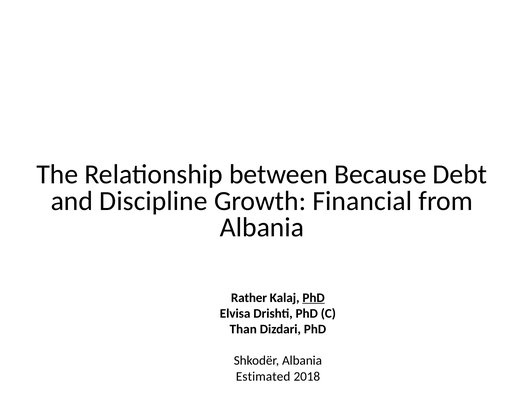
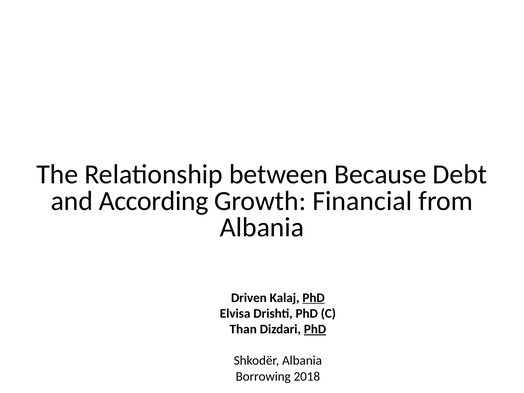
Discipline: Discipline -> According (154, 201)
Rather: Rather -> Driven (249, 298)
PhD underline: none -> present (315, 329)
Estimated: Estimated -> Borrowing (263, 376)
